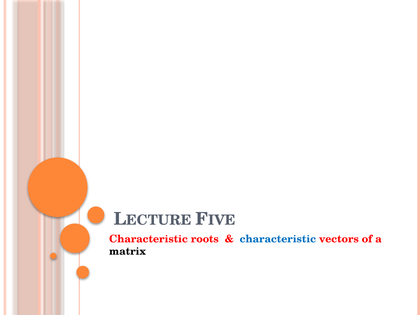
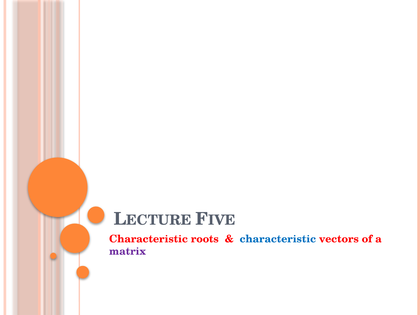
matrix colour: black -> purple (128, 252)
